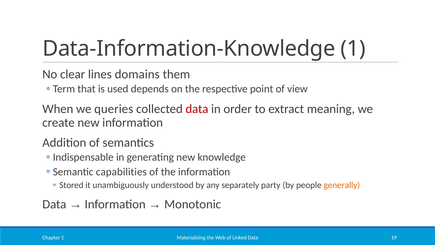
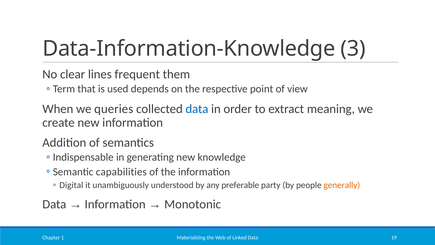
Data-Information-Knowledge 1: 1 -> 3 (353, 49)
domains: domains -> frequent (137, 74)
data colour: red -> blue (197, 109)
Stored: Stored -> Digital (71, 185)
separately: separately -> preferable (240, 185)
